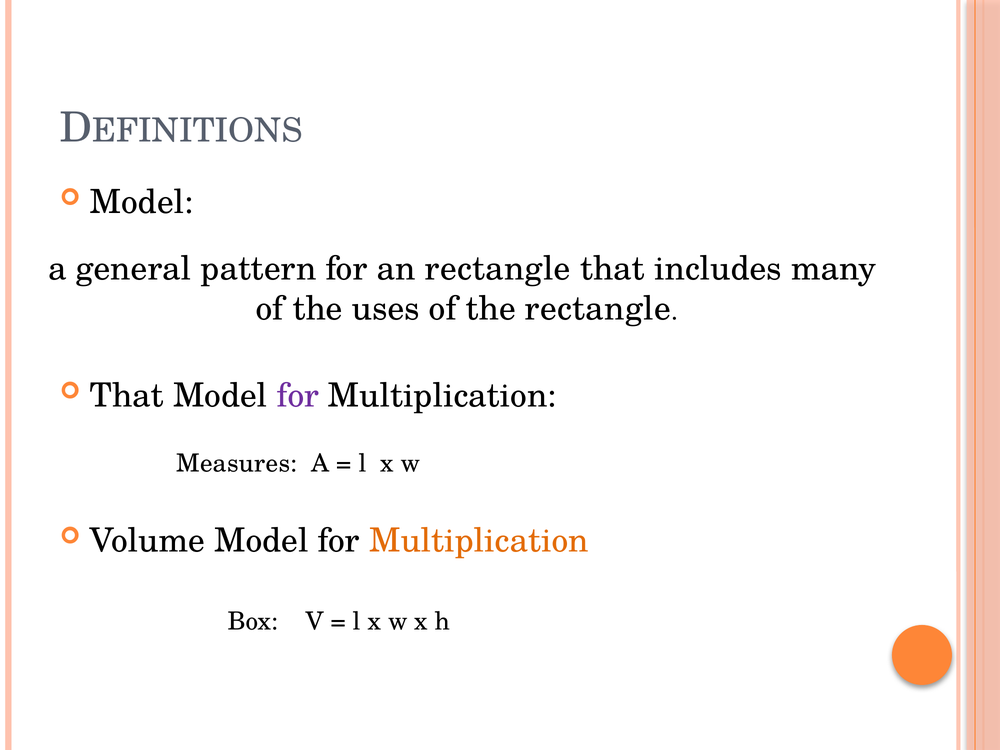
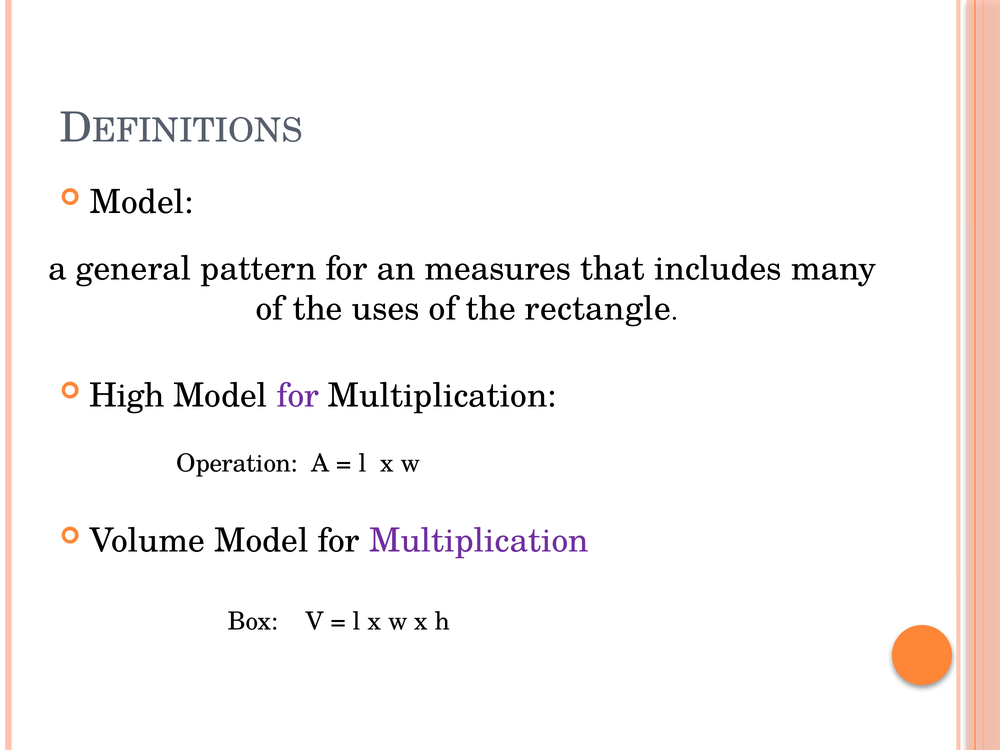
an rectangle: rectangle -> measures (498, 269)
That: That -> High (127, 396)
Measures: Measures -> Operation (237, 463)
Multiplication colour: orange -> purple (479, 541)
